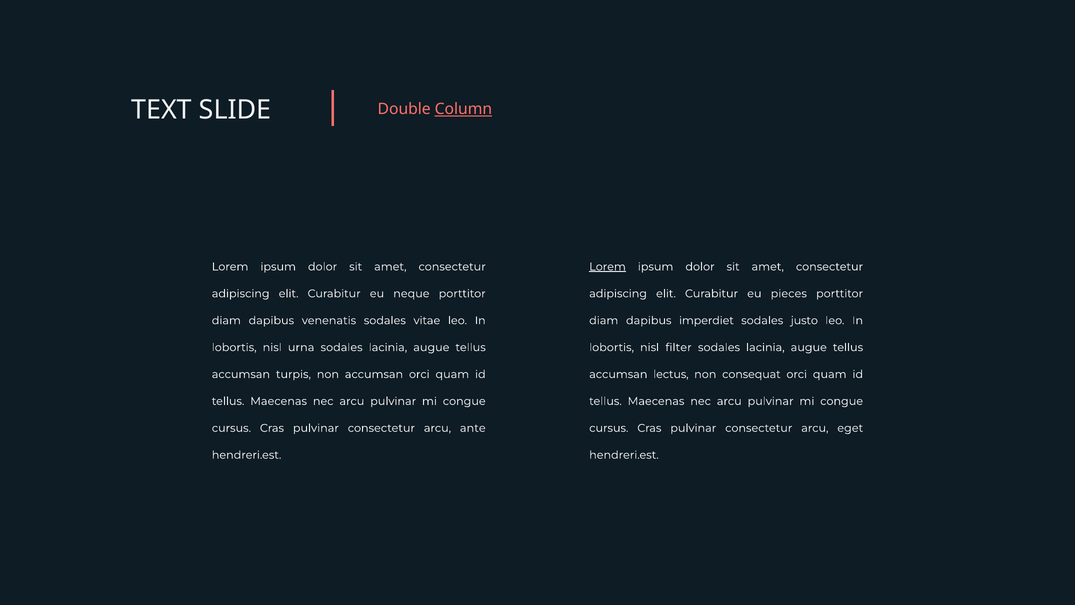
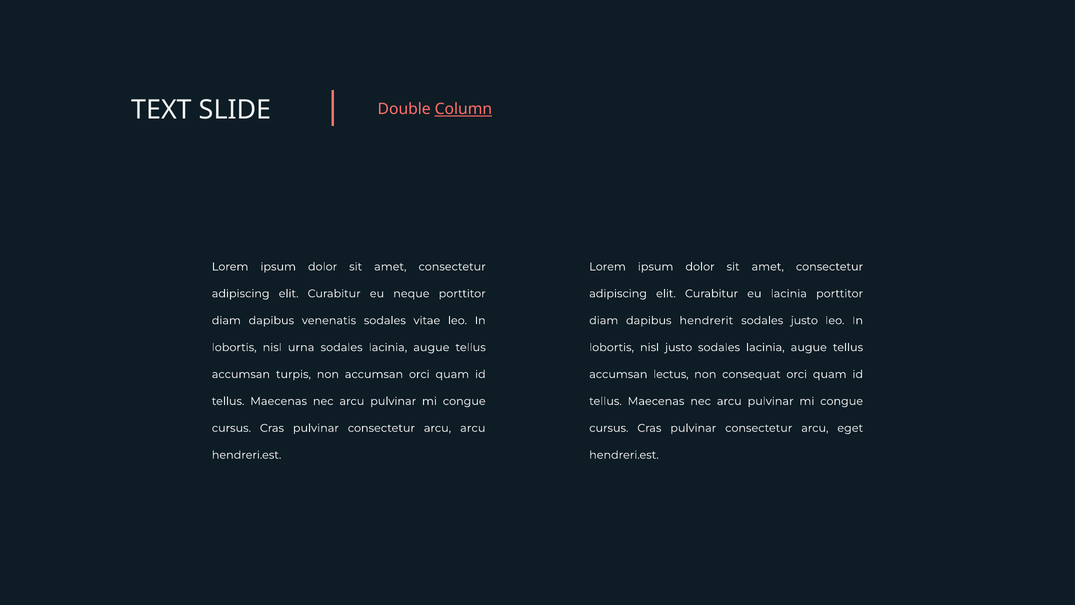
Lorem underline: present -> none (608, 267)
eu pieces: pieces -> lacinia (789, 293)
imperdiet: imperdiet -> hendrerit (706, 320)
nisl filter: filter -> justo (679, 347)
arcu ante: ante -> arcu (473, 428)
